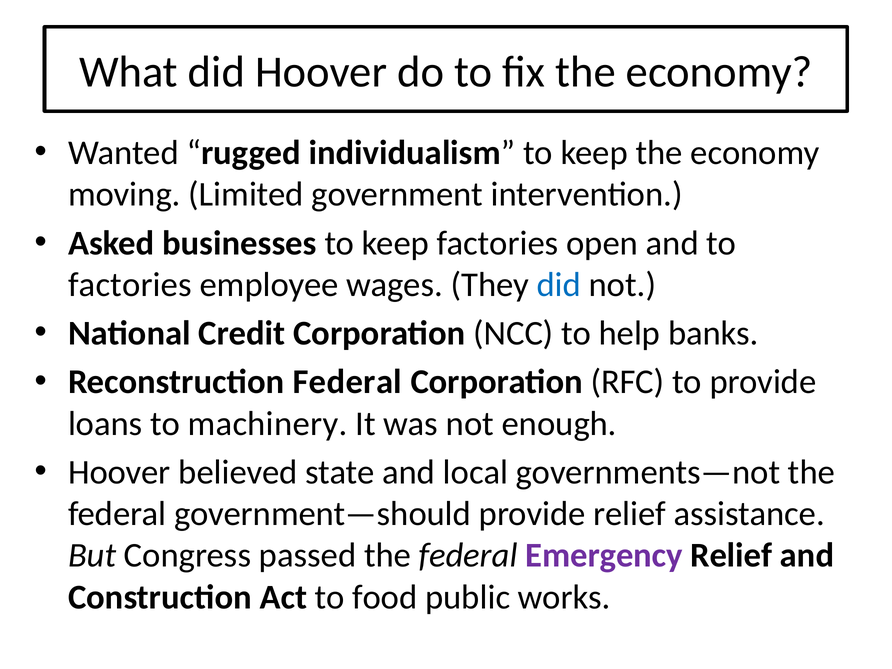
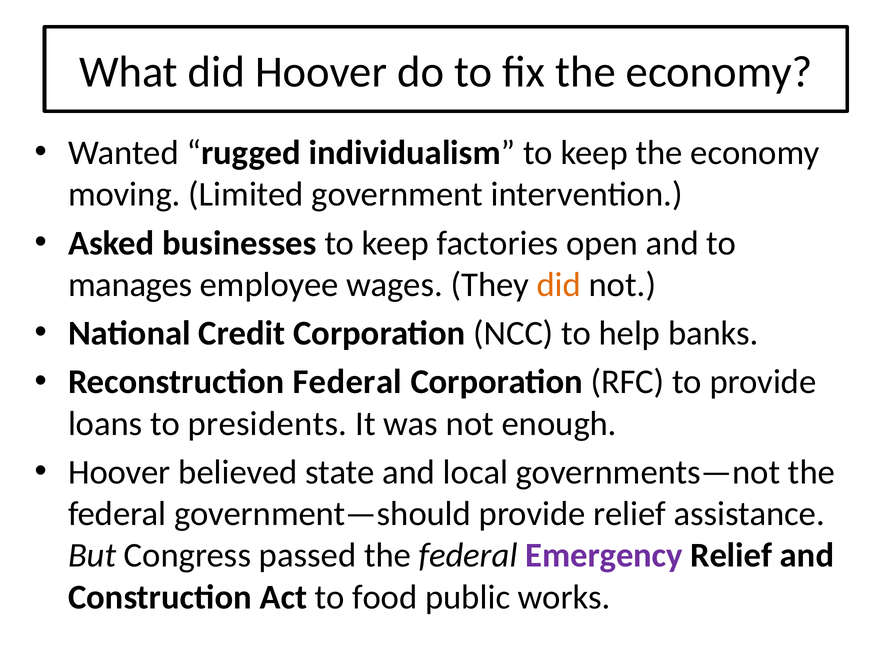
factories: factories -> manages (130, 285)
did colour: blue -> orange (559, 285)
machinery: machinery -> presidents (267, 424)
